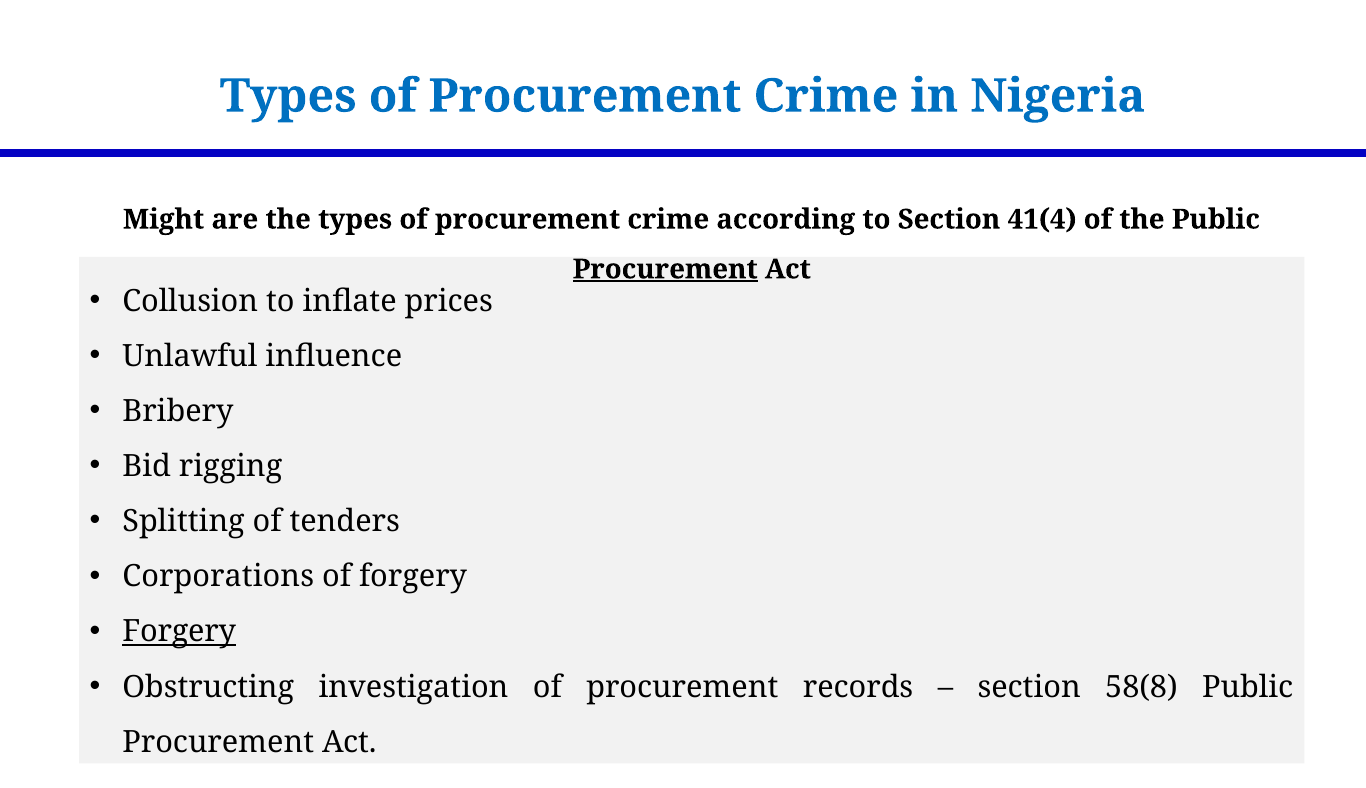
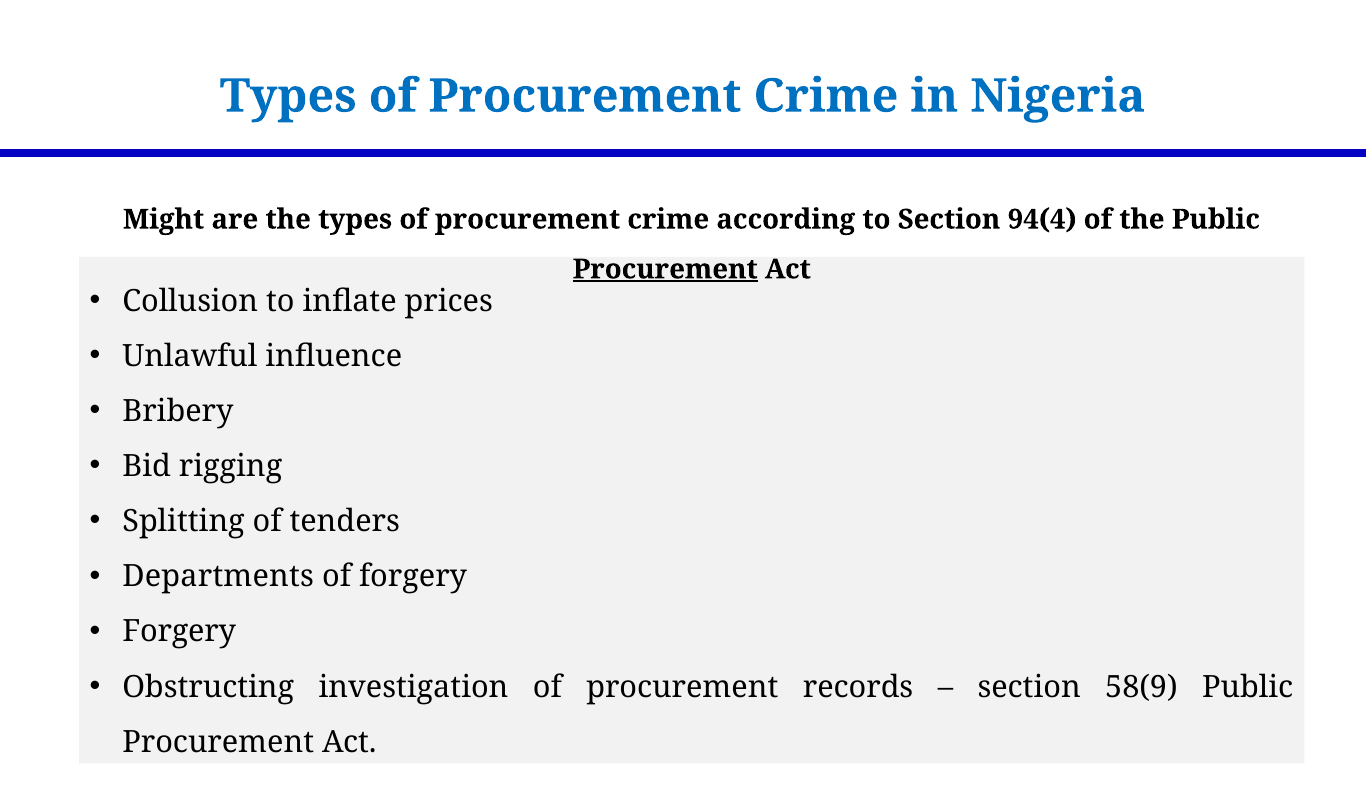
41(4: 41(4 -> 94(4 (1042, 219)
Corporations: Corporations -> Departments (218, 577)
Forgery underline: present -> none (179, 632)
58(8: 58(8 -> 58(9 (1141, 687)
